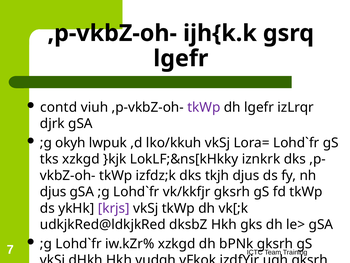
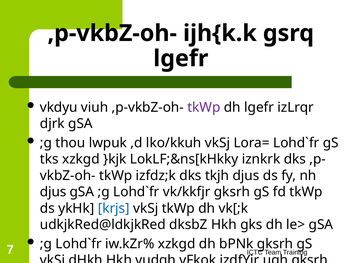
contd: contd -> vkdyu (59, 107)
okyh: okyh -> thou (70, 143)
krjs colour: purple -> blue (114, 208)
